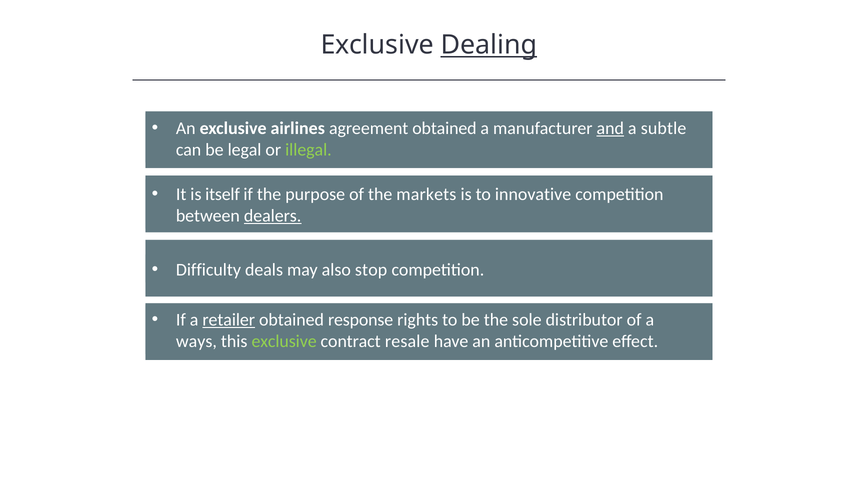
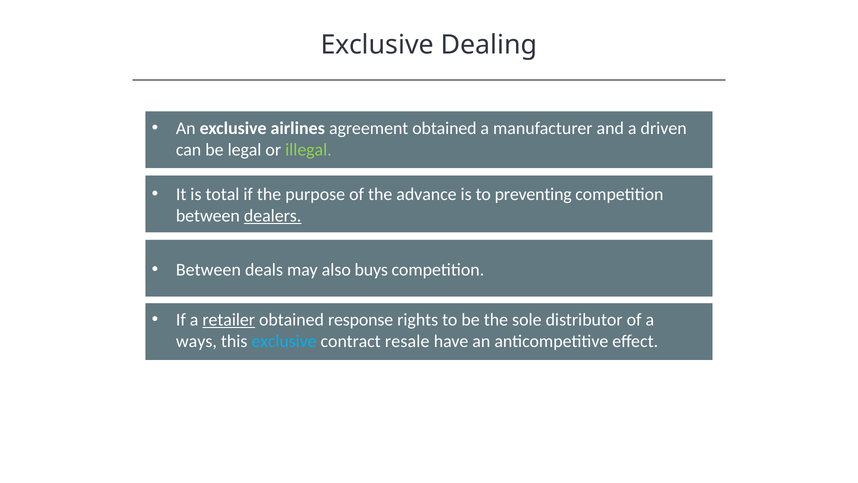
Dealing underline: present -> none (489, 45)
and underline: present -> none (610, 128)
subtle: subtle -> driven (664, 128)
itself: itself -> total (222, 194)
markets: markets -> advance (426, 194)
innovative: innovative -> preventing (533, 194)
Difficulty: Difficulty -> Between (208, 269)
stop: stop -> buys (371, 269)
exclusive colour: light green -> light blue (284, 341)
